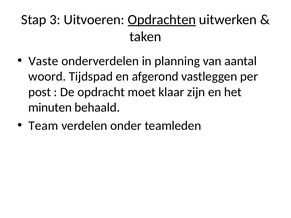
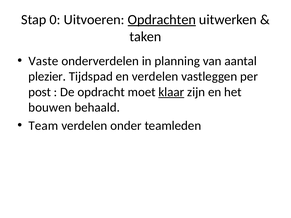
3: 3 -> 0 (55, 20)
woord: woord -> plezier (47, 77)
en afgerond: afgerond -> verdelen (155, 77)
klaar underline: none -> present (171, 92)
minuten: minuten -> bouwen (50, 108)
